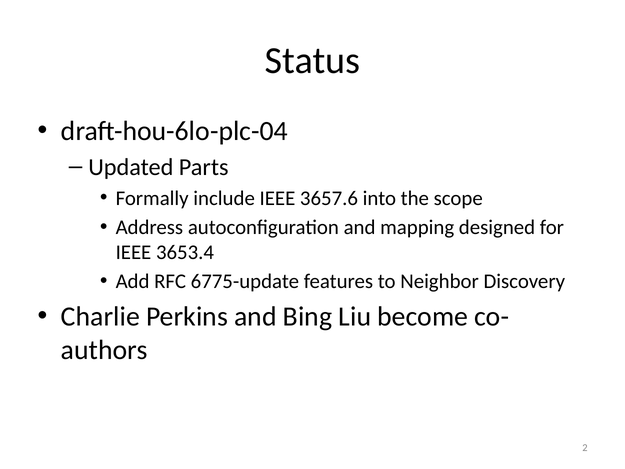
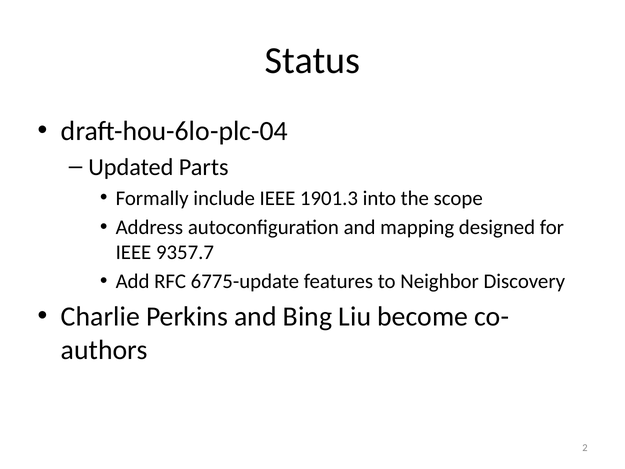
3657.6: 3657.6 -> 1901.3 (329, 198)
3653.4: 3653.4 -> 9357.7 (185, 252)
